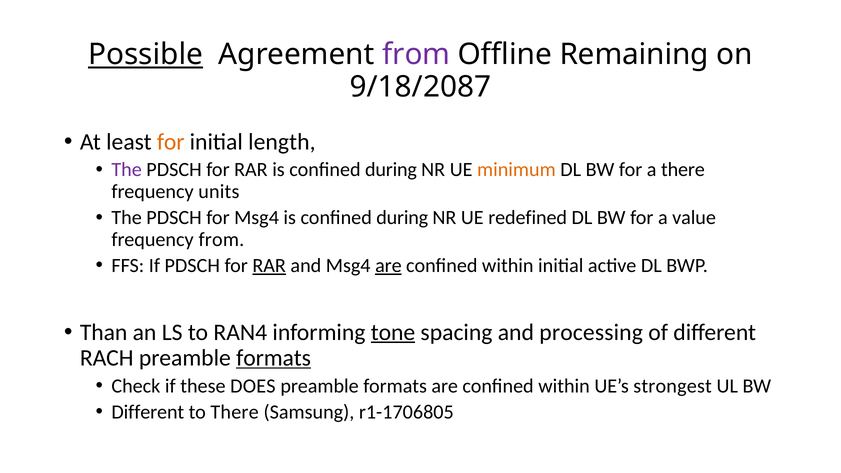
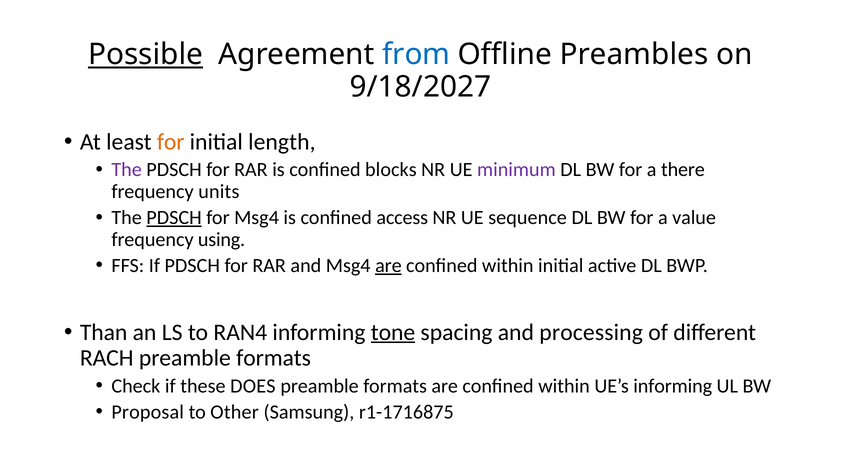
from colour: purple -> blue (416, 55)
Remaining: Remaining -> Preambles (634, 55)
9/18/2087: 9/18/2087 -> 9/18/2027 (420, 87)
RAR is confined during: during -> blocks (391, 170)
minimum colour: orange -> purple (516, 170)
PDSCH underline: none -> present (174, 218)
Msg4 is confined during: during -> access (402, 218)
redefined: redefined -> sequence (528, 218)
frequency from: from -> using (222, 239)
RAR underline: present -> none (269, 266)
formats underline: present -> none (274, 358)
UE’s strongest: strongest -> informing (673, 386)
Different: Different -> Proposal (148, 412)
to There: There -> Other (235, 412)
r1-1706805: r1-1706805 -> r1-1716875 (406, 412)
